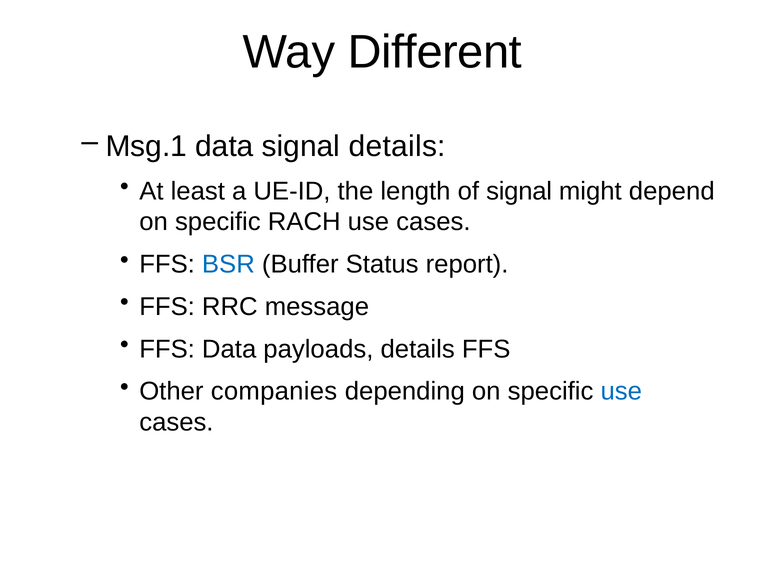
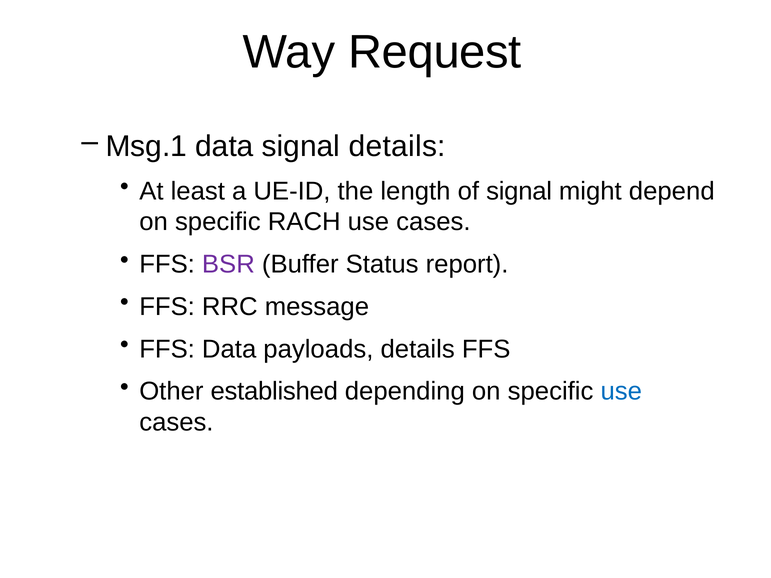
Different: Different -> Request (435, 52)
BSR colour: blue -> purple (228, 264)
companies: companies -> established (274, 392)
